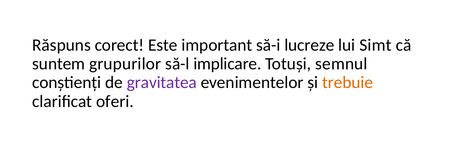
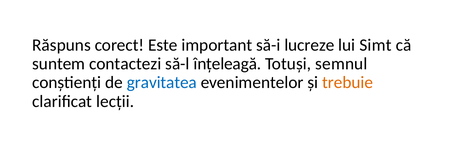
grupurilor: grupurilor -> contactezi (125, 64)
implicare: implicare -> înțeleagă (227, 64)
gravitatea colour: purple -> blue (162, 83)
oferi: oferi -> lecții (115, 101)
